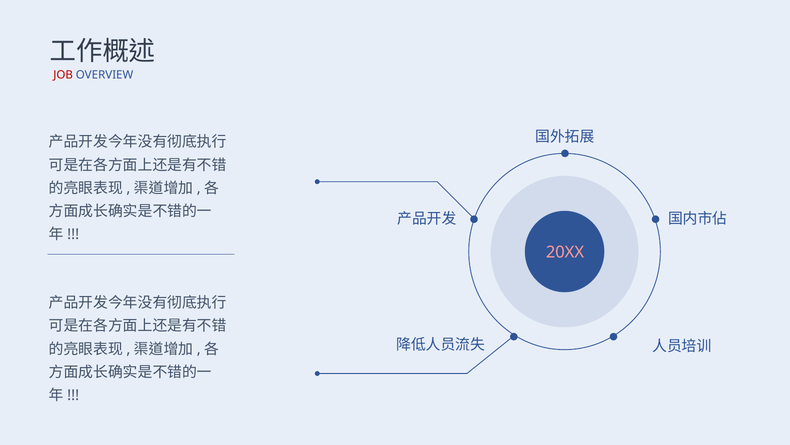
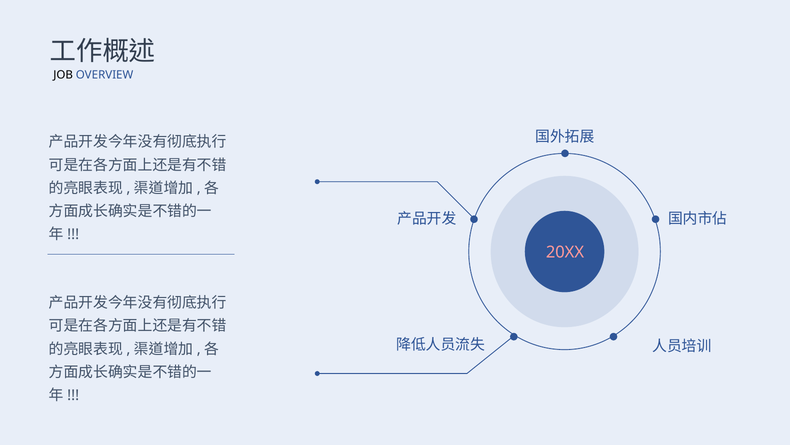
JOB colour: red -> black (63, 75)
